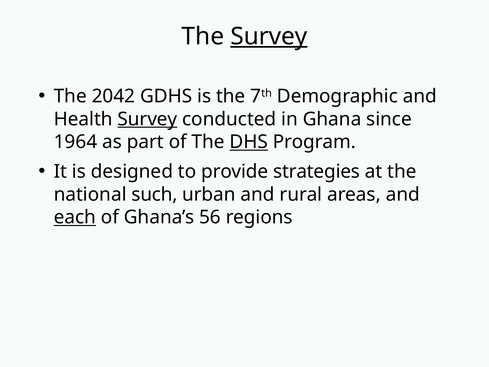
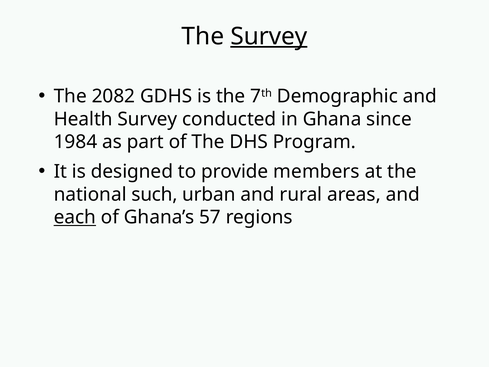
2042: 2042 -> 2082 (113, 96)
Survey underline: present -> none (147, 119)
1964: 1964 -> 1984 (76, 142)
DHS underline: present -> none (249, 142)
strategies: strategies -> members (316, 171)
56: 56 -> 57 (210, 217)
